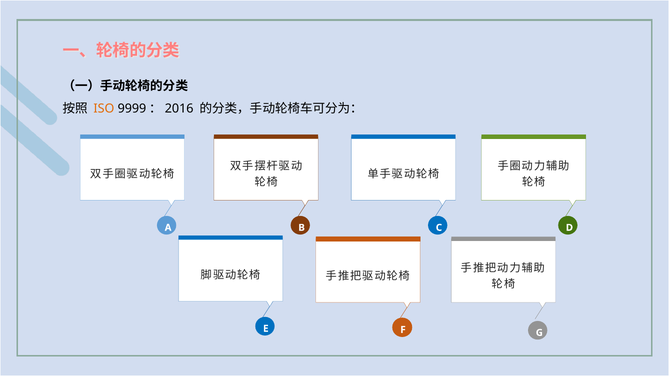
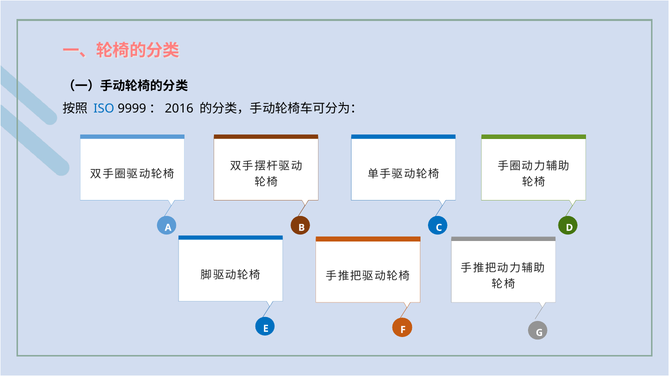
ISO colour: orange -> blue (104, 109)
